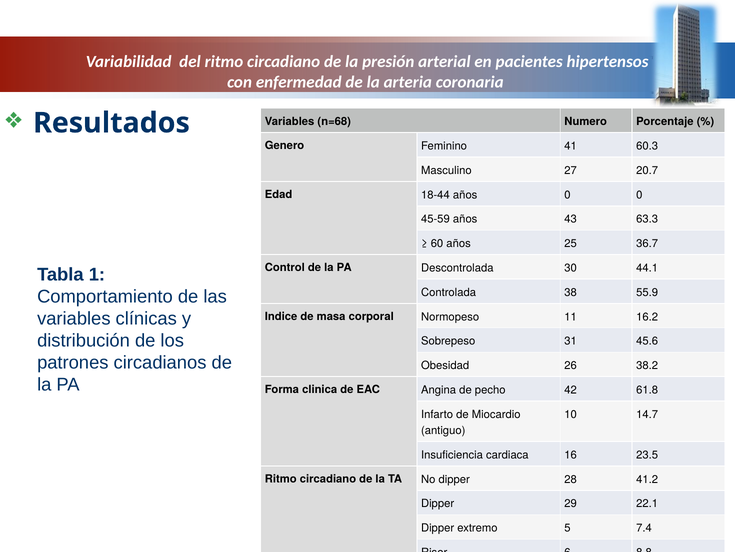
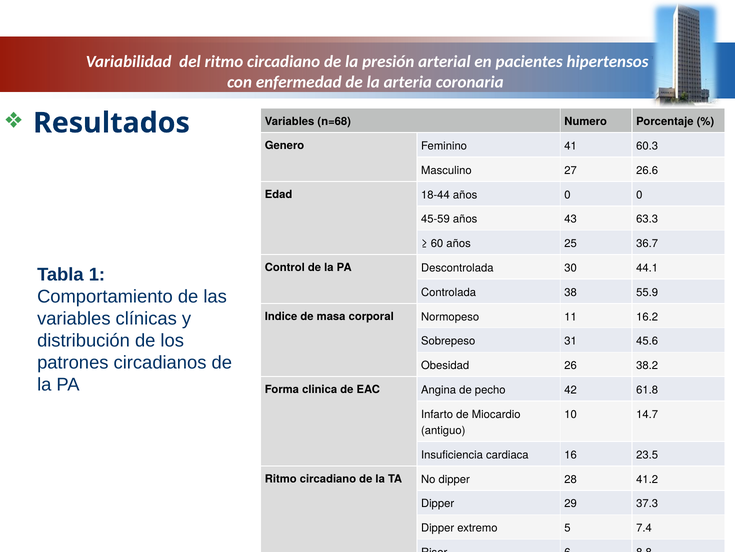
20.7: 20.7 -> 26.6 (647, 170)
22.1: 22.1 -> 37.3 (647, 503)
